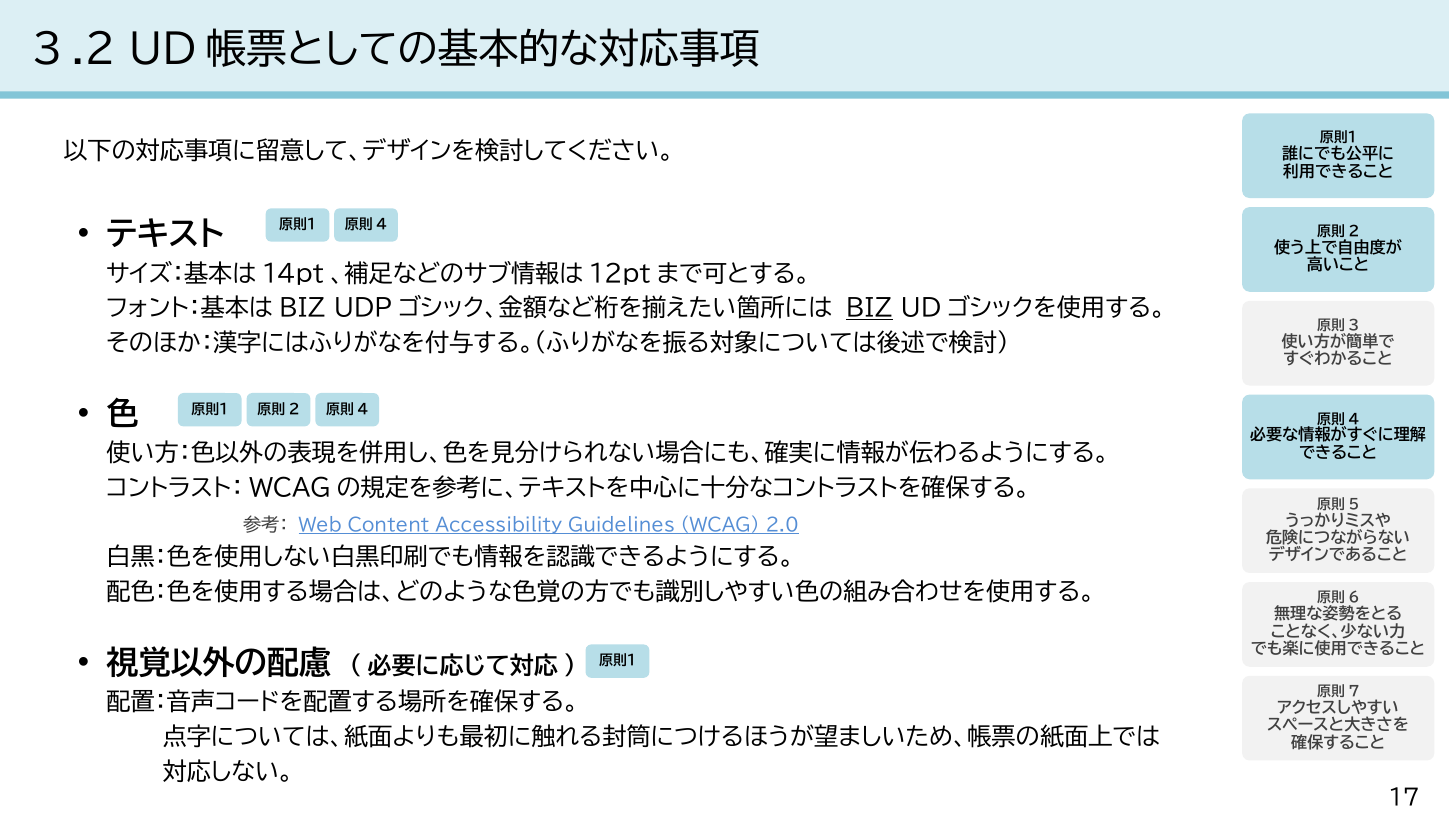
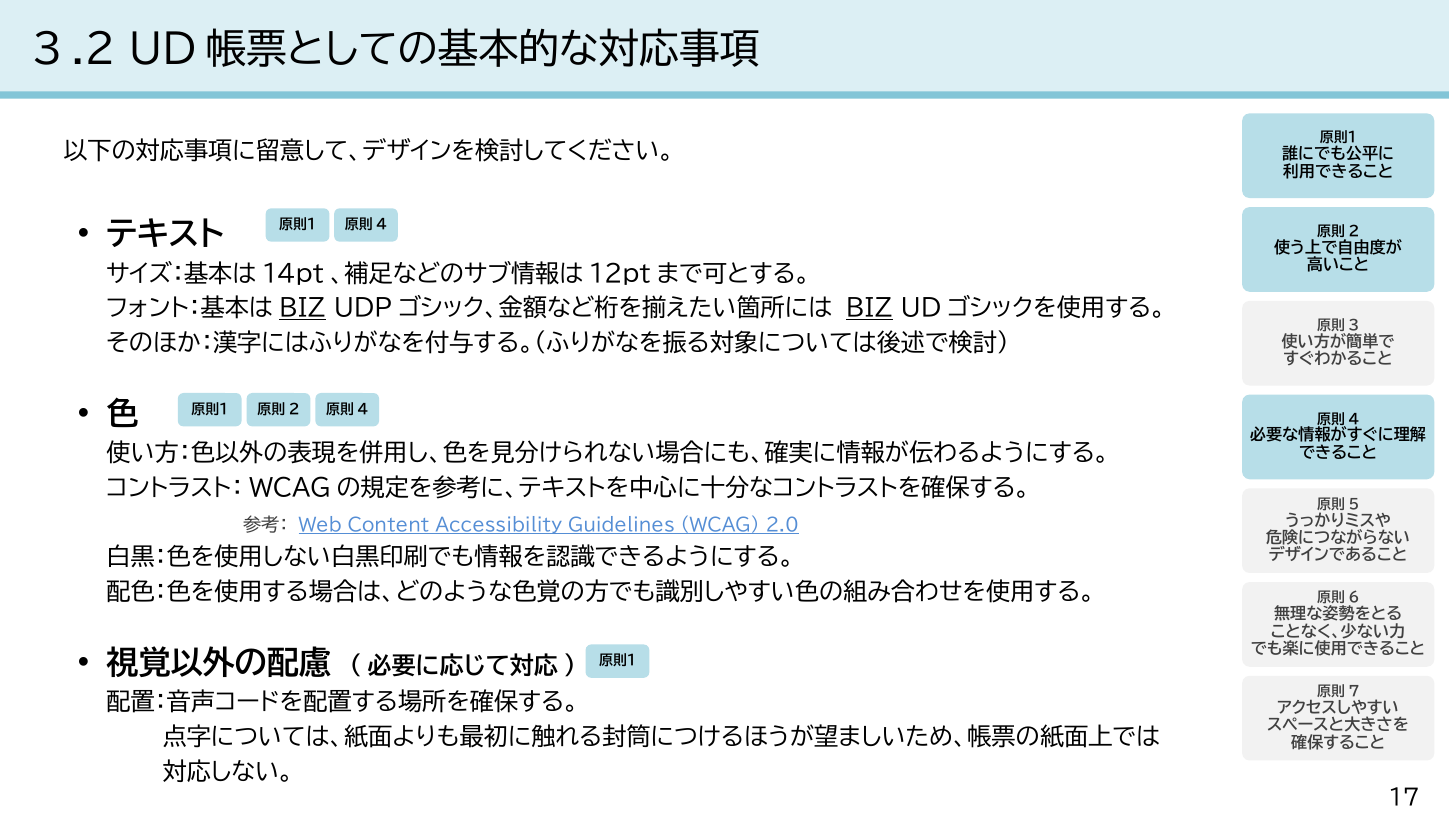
BIZ underline: none -> present (302, 309)
